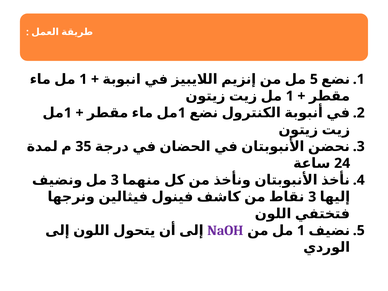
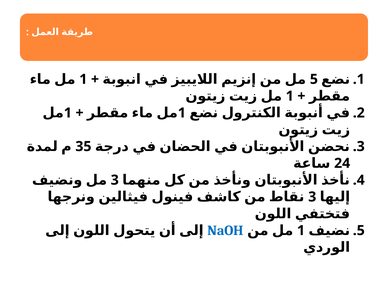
NaOH colour: purple -> blue (225, 230)
